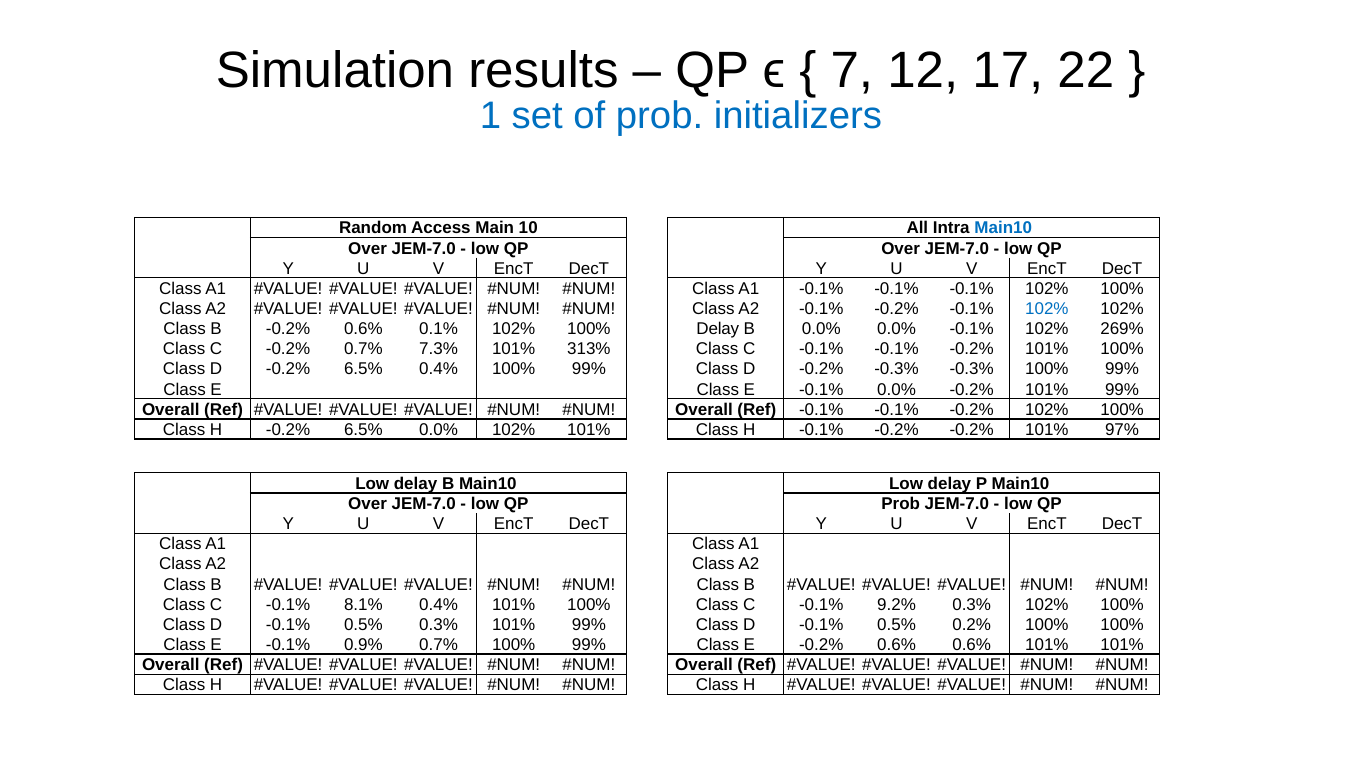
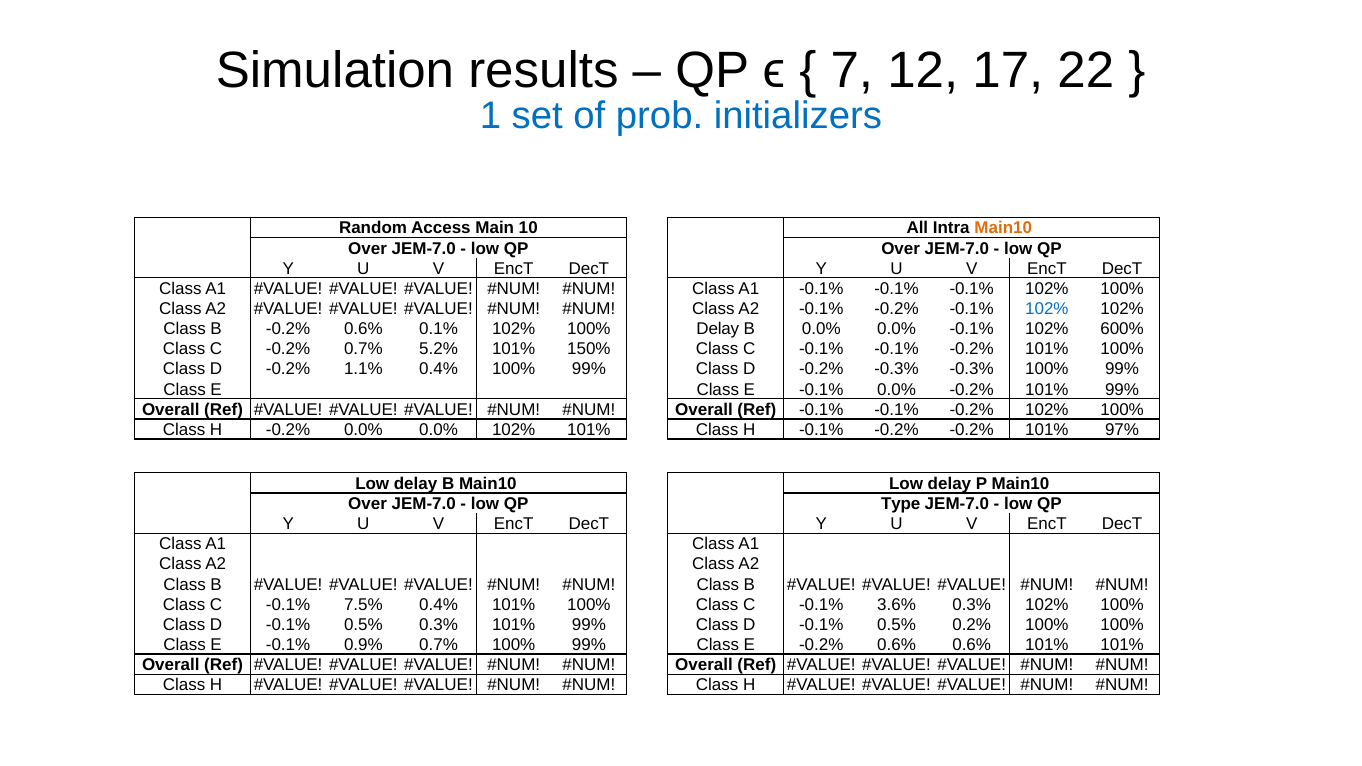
Main10 colour: blue -> orange (1003, 228)
269%: 269% -> 600% (1122, 329)
7.3%: 7.3% -> 5.2% (439, 349)
313%: 313% -> 150% (589, 349)
D -0.2% 6.5%: 6.5% -> 1.1% (363, 369)
H -0.2% 6.5%: 6.5% -> 0.0% (363, 430)
Prob: Prob -> Type (901, 504)
8.1%: 8.1% -> 7.5% (363, 605)
9.2%: 9.2% -> 3.6% (897, 605)
